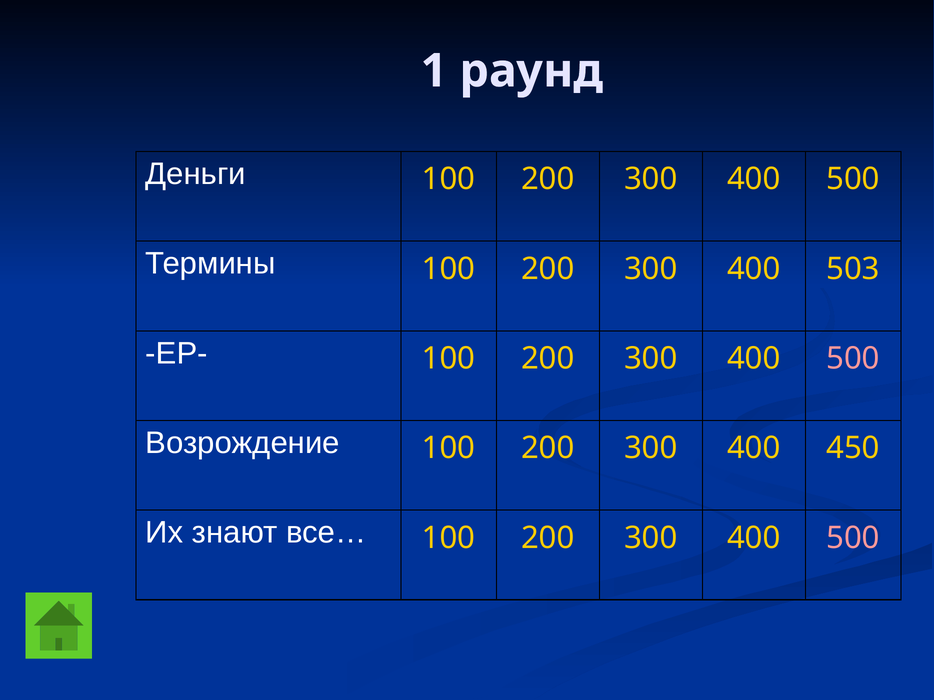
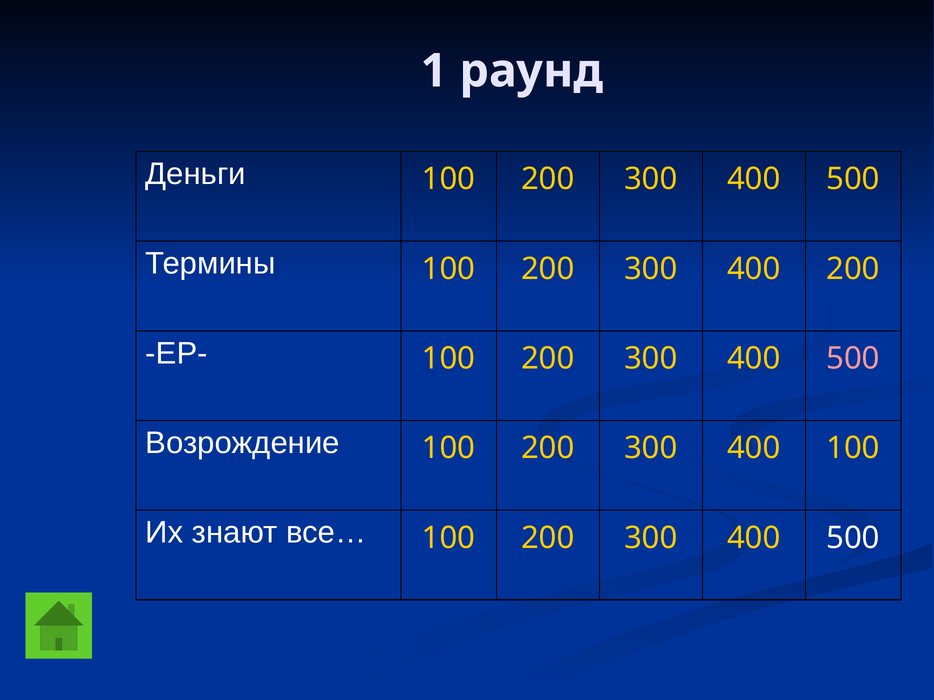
400 503: 503 -> 200 (853, 269)
400 450: 450 -> 100 (853, 448)
500 colour: pink -> white (853, 538)
